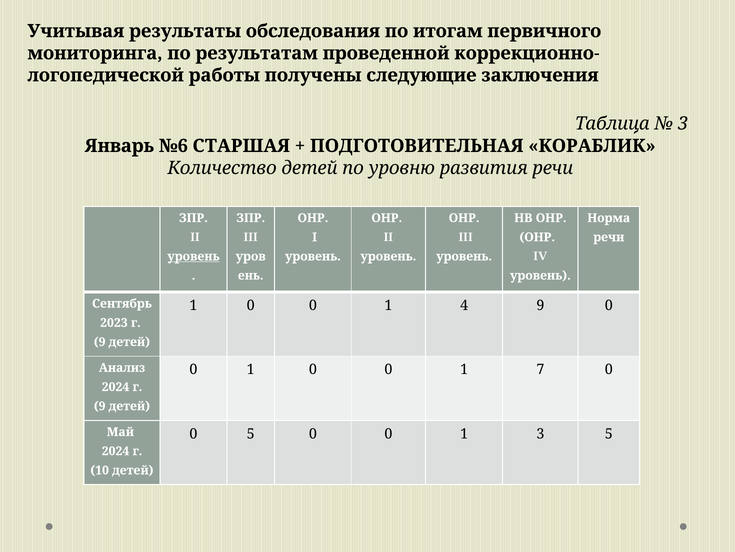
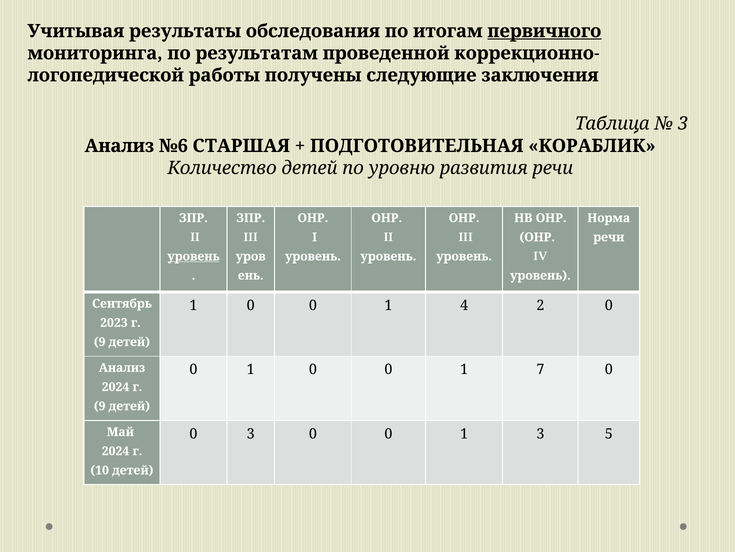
первичного underline: none -> present (544, 31)
Январь: Январь -> Анализ (119, 146)
4 9: 9 -> 2 (540, 305)
0 5: 5 -> 3 (251, 433)
